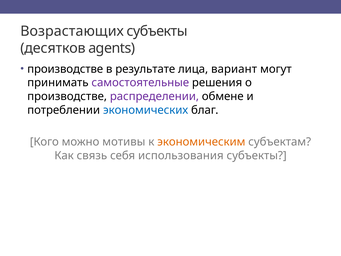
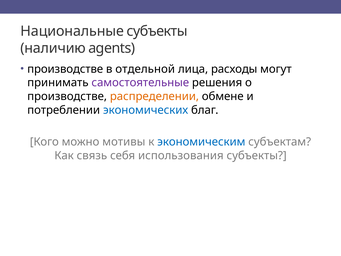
Возрастающих: Возрастающих -> Национальные (72, 31)
десятков: десятков -> наличию (53, 48)
результате: результате -> отдельной (145, 69)
вариант: вариант -> расходы (234, 69)
распределении colour: purple -> orange (154, 96)
экономическим colour: orange -> blue (201, 142)
